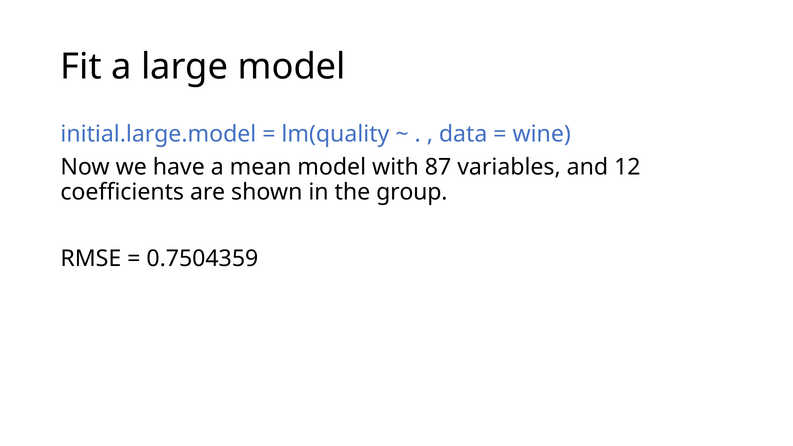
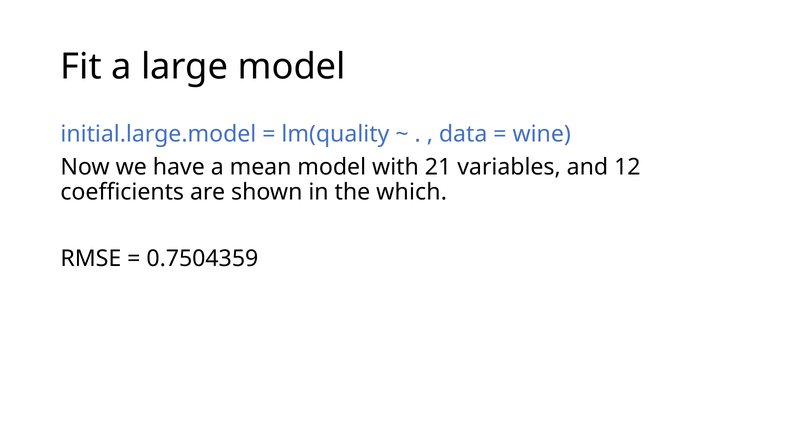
87: 87 -> 21 (438, 167)
group: group -> which (412, 192)
